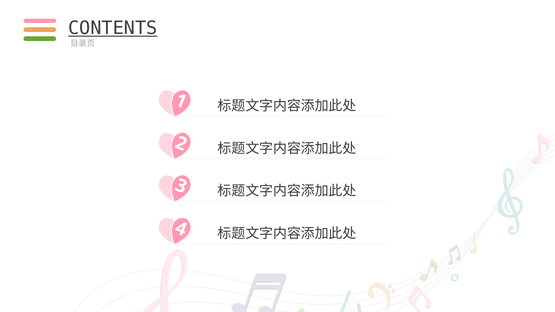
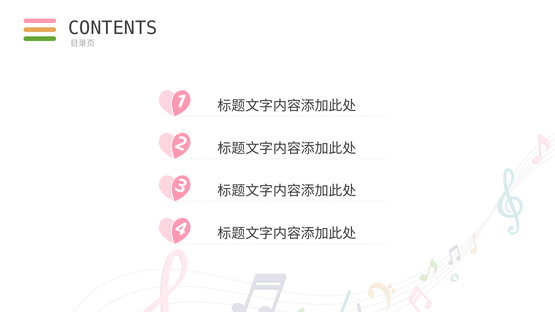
CONTENTS underline: present -> none (113, 28)
